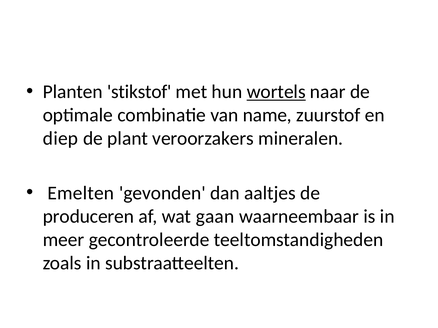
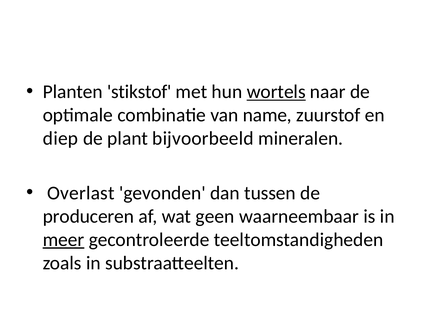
veroorzakers: veroorzakers -> bijvoorbeeld (203, 139)
Emelten: Emelten -> Overlast (81, 193)
aaltjes: aaltjes -> tussen (270, 193)
gaan: gaan -> geen (215, 217)
meer underline: none -> present (64, 240)
